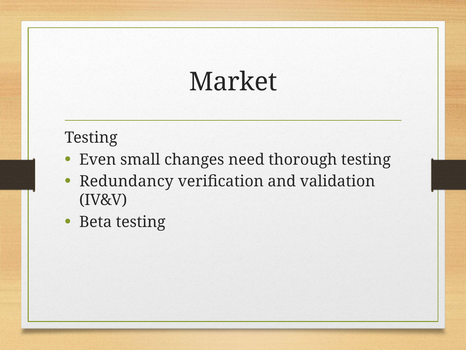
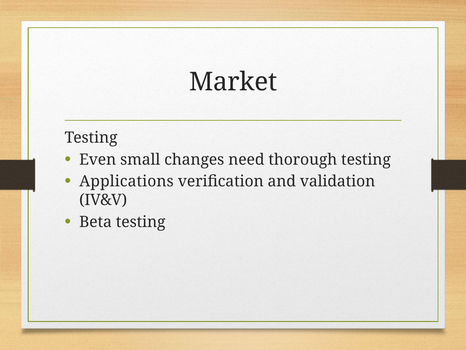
Redundancy: Redundancy -> Applications (126, 181)
